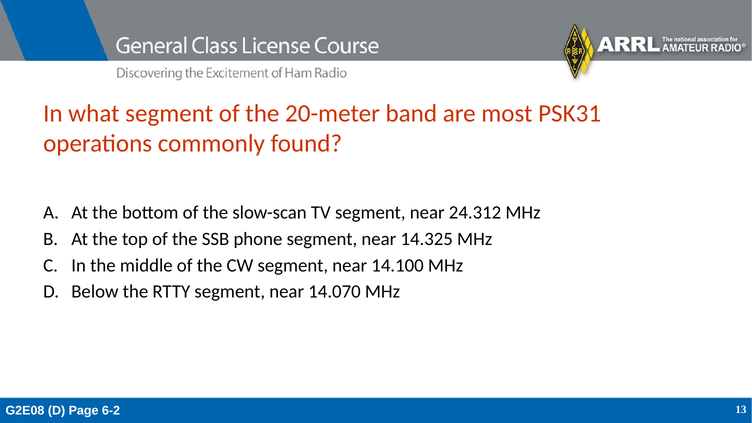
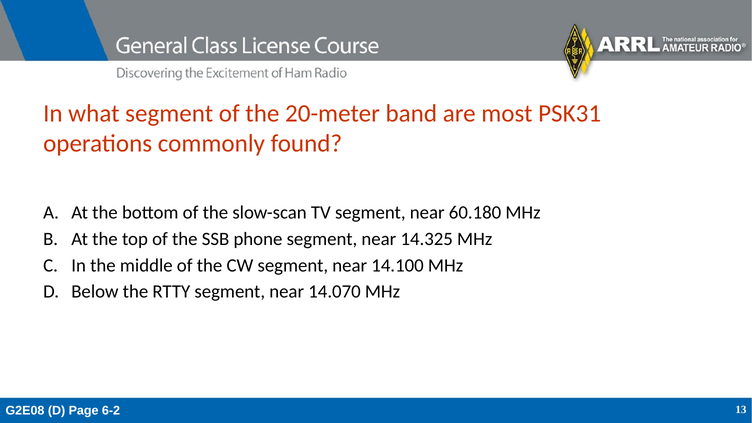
24.312: 24.312 -> 60.180 (475, 213)
